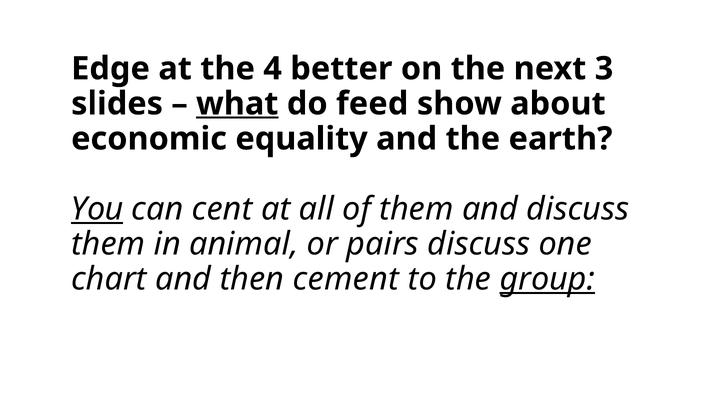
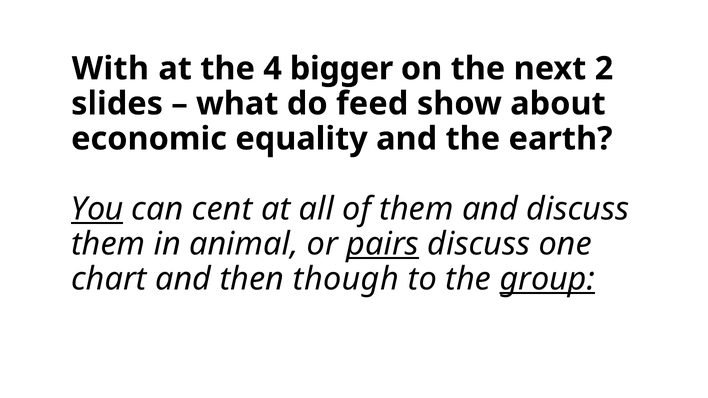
Edge: Edge -> With (110, 69)
better: better -> bigger (342, 69)
3: 3 -> 2 (604, 69)
what underline: present -> none (237, 104)
pairs underline: none -> present (383, 244)
cement: cement -> though (346, 279)
